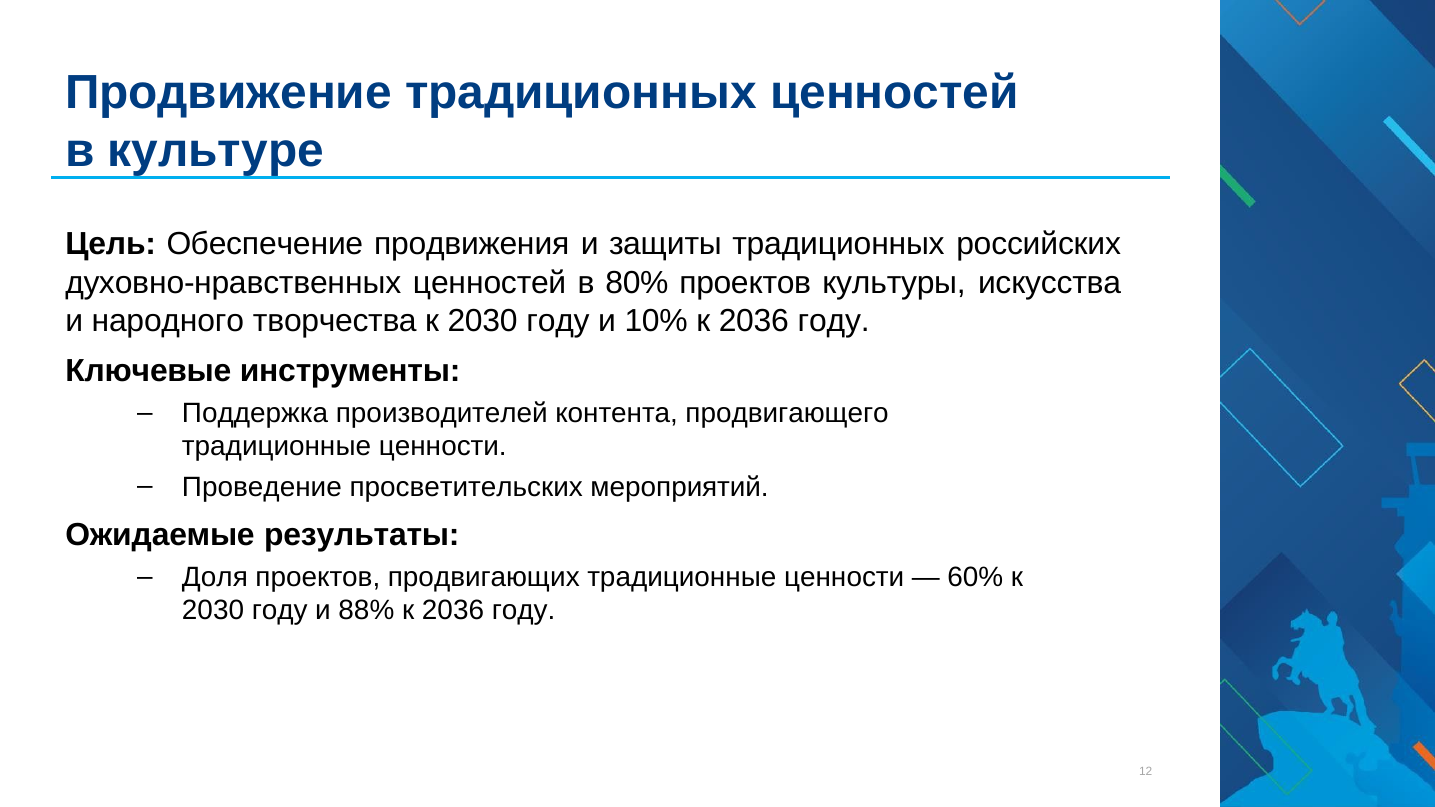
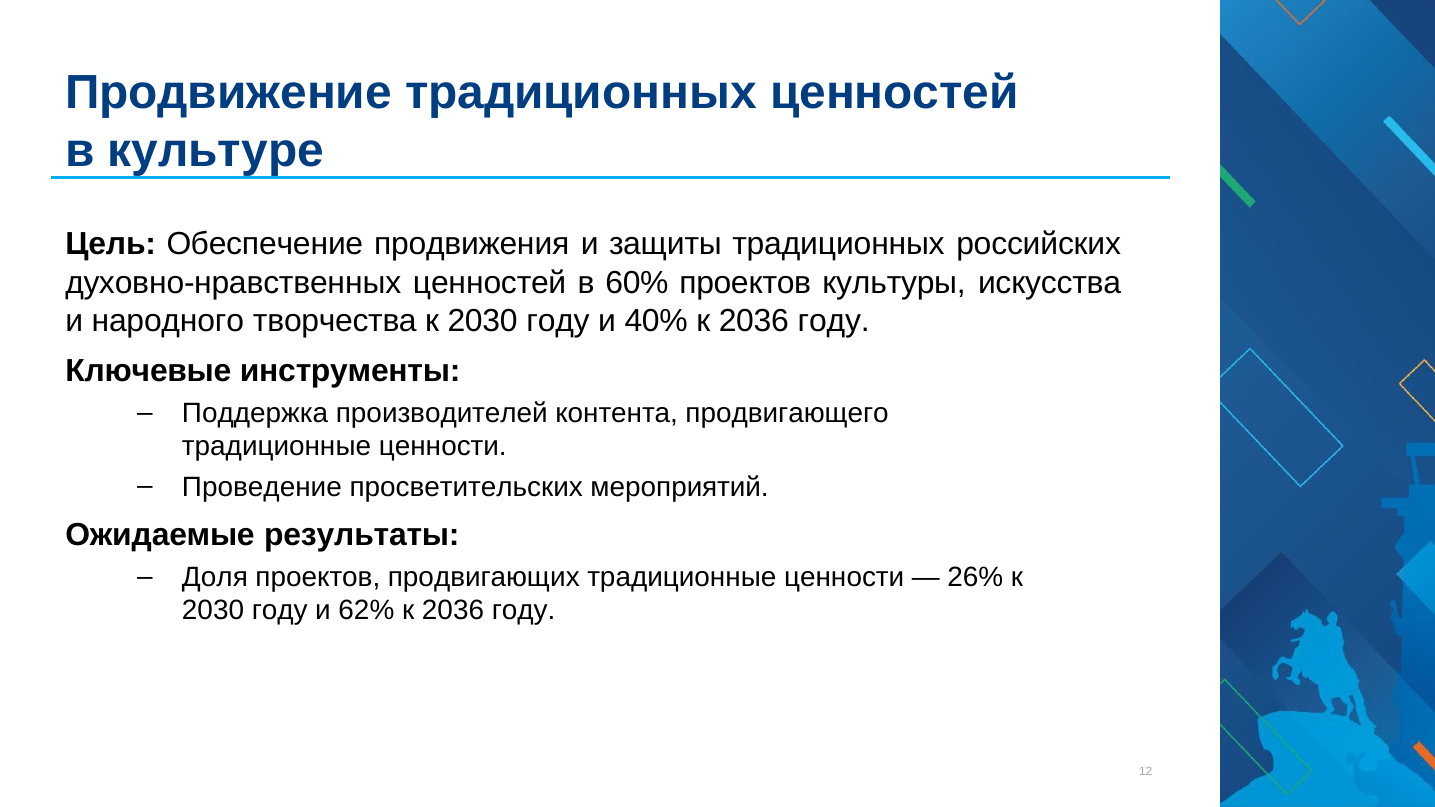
80%: 80% -> 60% (637, 283)
10%: 10% -> 40% (656, 321)
60%: 60% -> 26% (975, 577)
88%: 88% -> 62% (366, 611)
